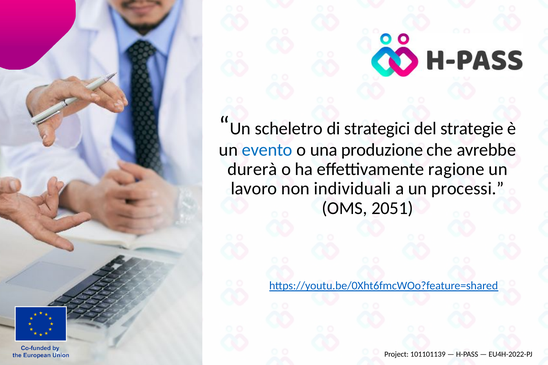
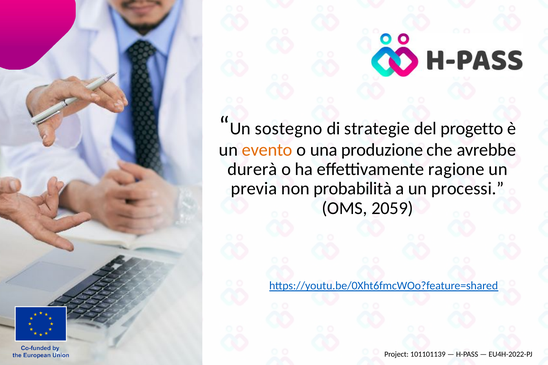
scheletro: scheletro -> sostegno (289, 129)
strategici: strategici -> strategie (377, 129)
strategie: strategie -> progetto (472, 129)
evento colour: blue -> orange (267, 150)
lavoro: lavoro -> previa (254, 189)
individuali: individuali -> probabilità (353, 189)
2051: 2051 -> 2059 (392, 208)
